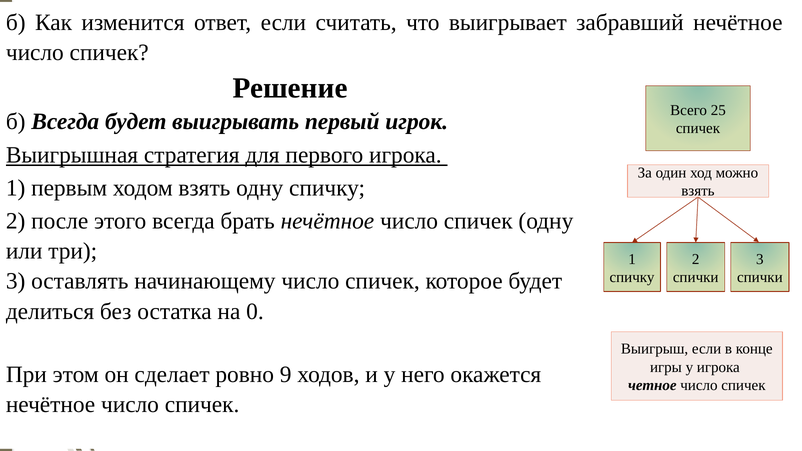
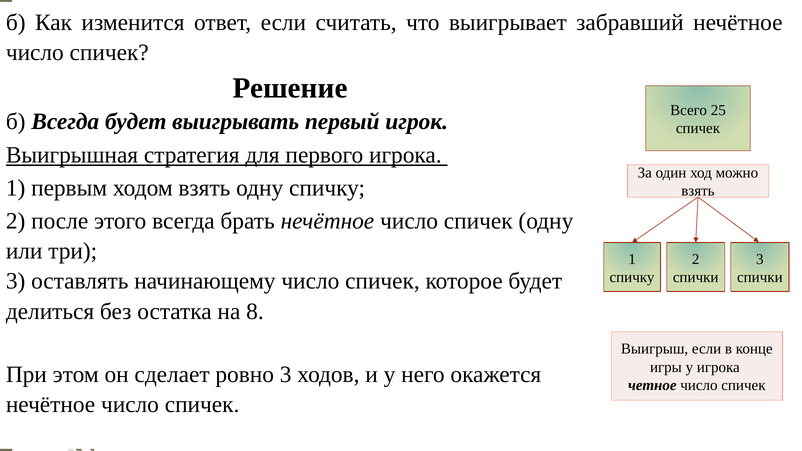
0: 0 -> 8 (255, 311)
ровно 9: 9 -> 3 (286, 375)
